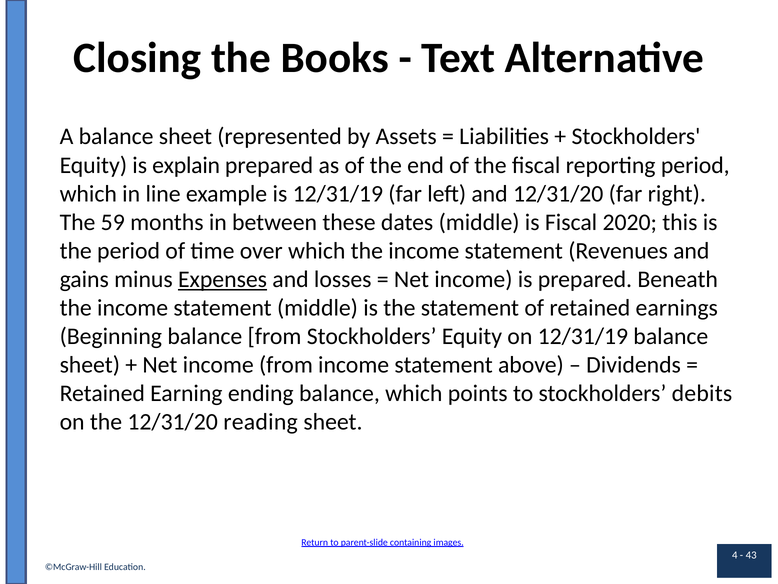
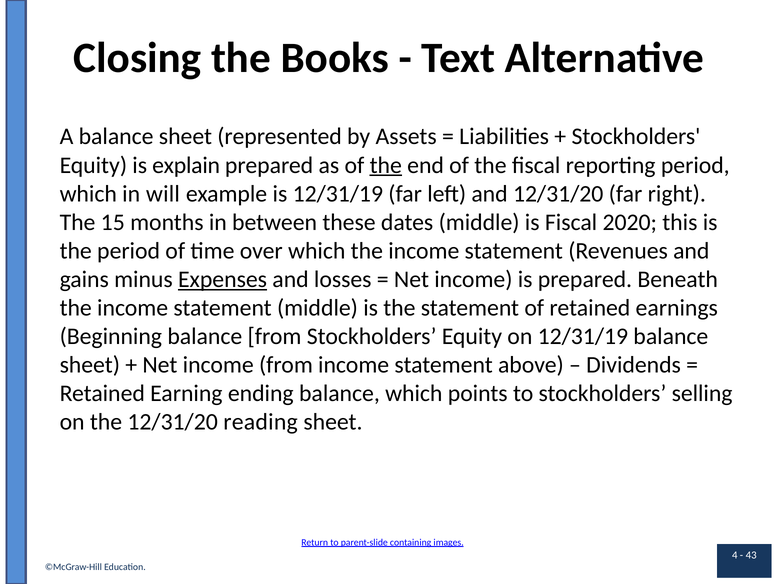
the underline: none -> present (386, 165)
line: line -> will (163, 194)
59: 59 -> 15 (113, 222)
debits: debits -> selling (702, 393)
